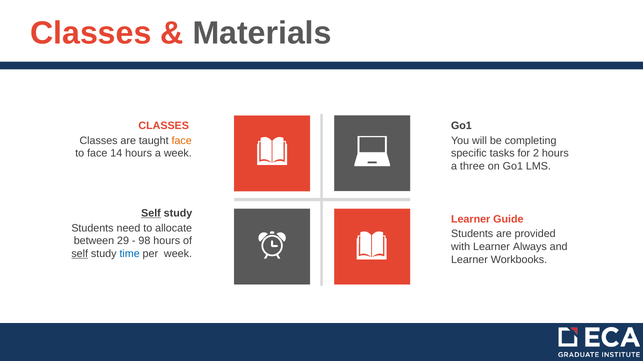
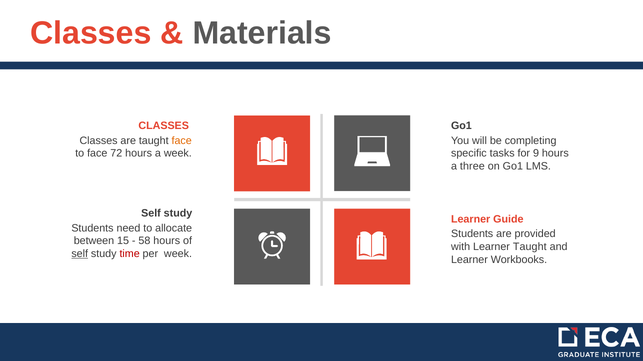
14: 14 -> 72 (116, 154)
2: 2 -> 9 (536, 154)
Self underline: present -> none (151, 214)
29: 29 -> 15 (123, 241)
98: 98 -> 58 (144, 241)
Learner Always: Always -> Taught (530, 247)
time colour: blue -> red (130, 254)
